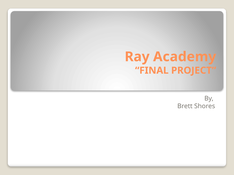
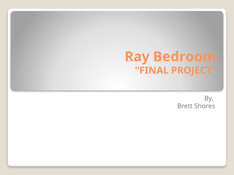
Academy: Academy -> Bedroom (185, 57)
